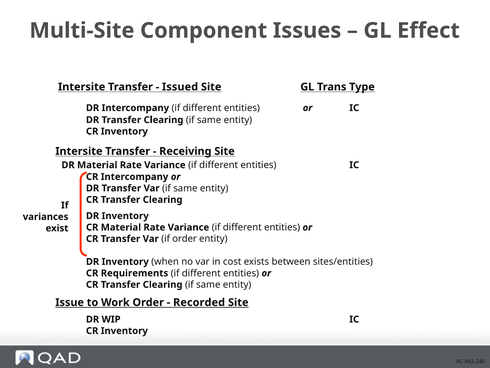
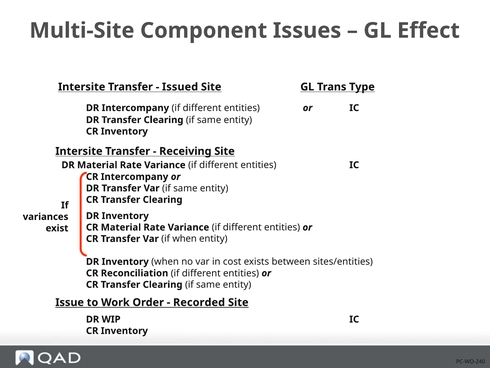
if order: order -> when (185, 238)
Requirements: Requirements -> Reconciliation (135, 273)
